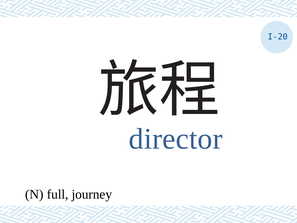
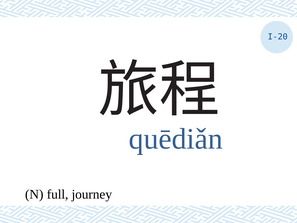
director: director -> quēdiǎn (176, 139)
